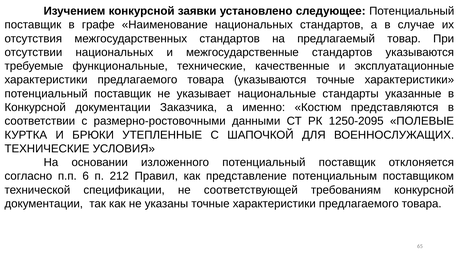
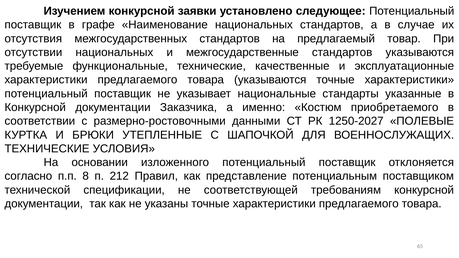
представляются: представляются -> приобретаемого (395, 107)
1250-2095: 1250-2095 -> 1250-2027 (356, 121)
6: 6 -> 8 (86, 176)
